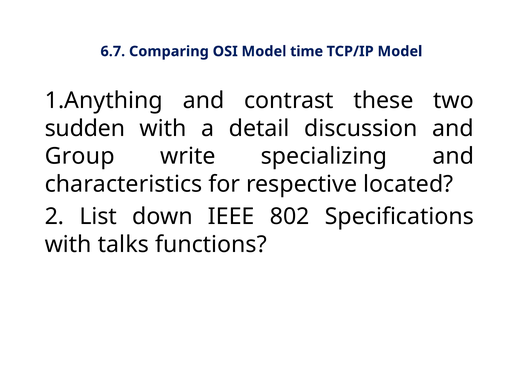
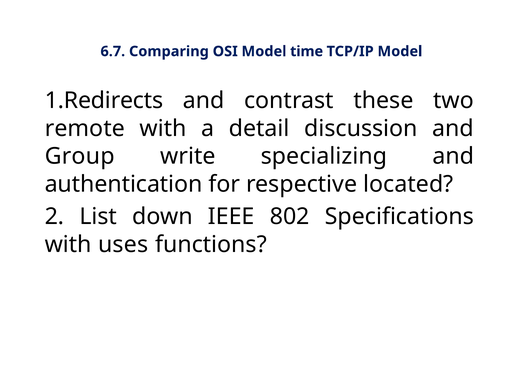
1.Anything: 1.Anything -> 1.Redirects (104, 101)
sudden: sudden -> remote (85, 129)
characteristics: characteristics -> authentication (124, 184)
talks: talks -> uses (123, 245)
